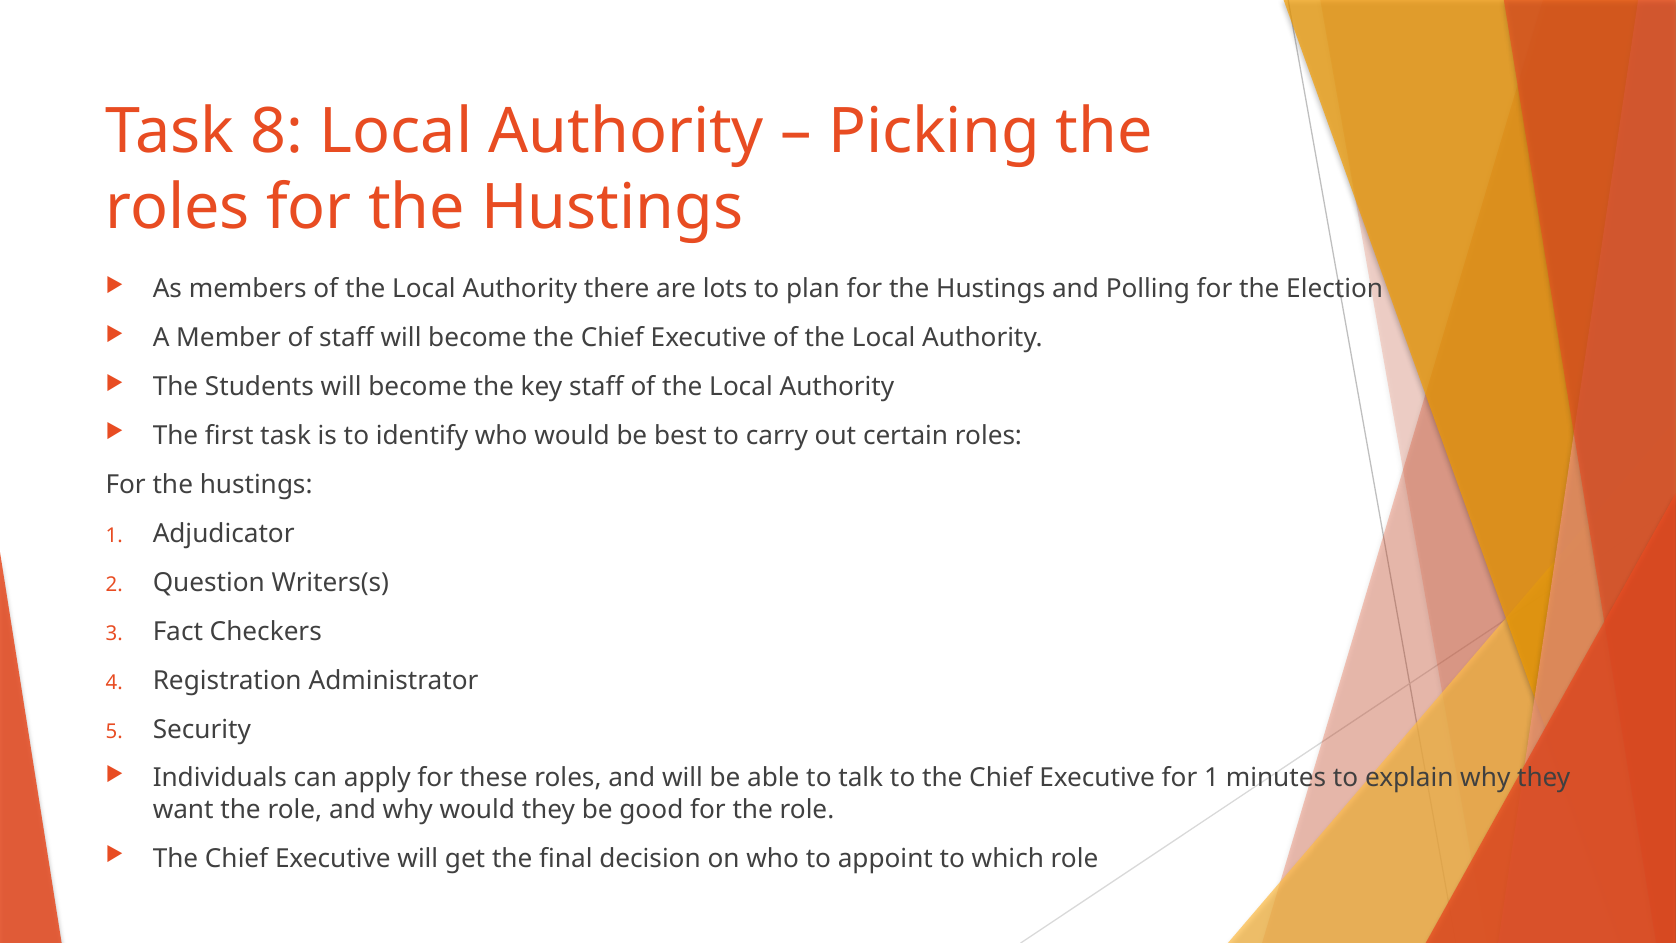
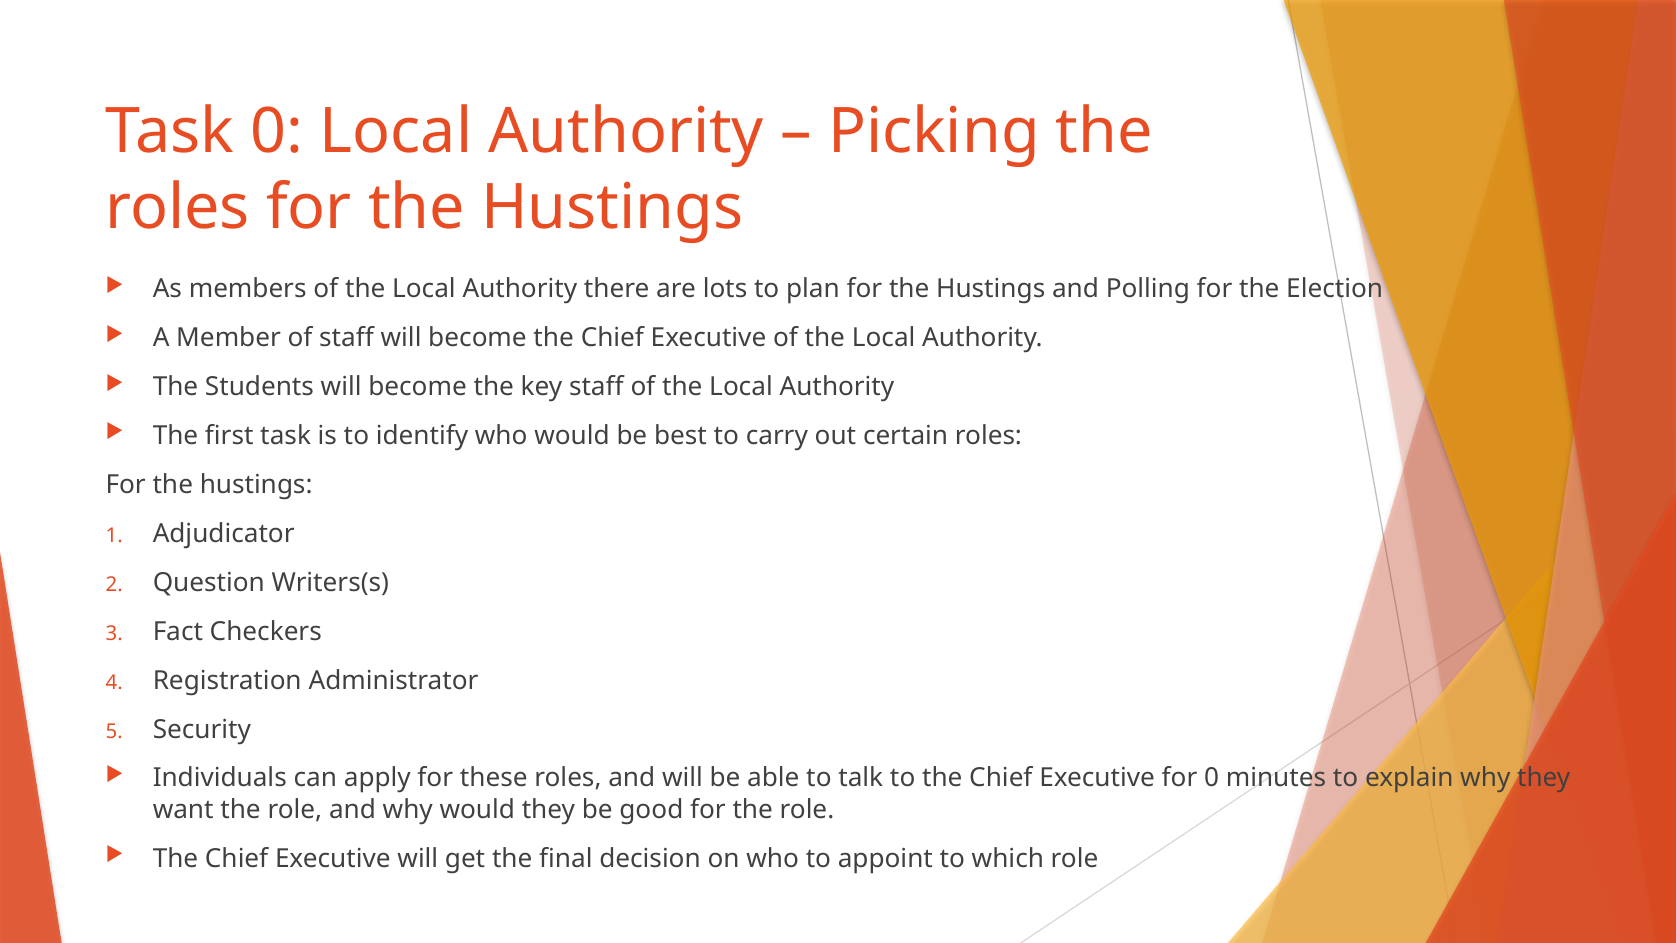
Task 8: 8 -> 0 (277, 132)
for 1: 1 -> 0 (1212, 778)
